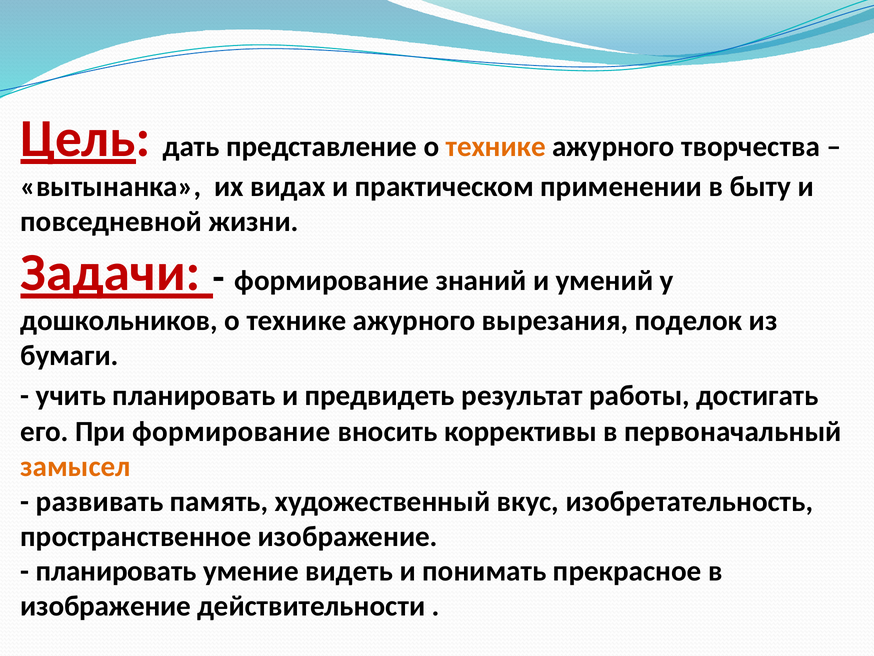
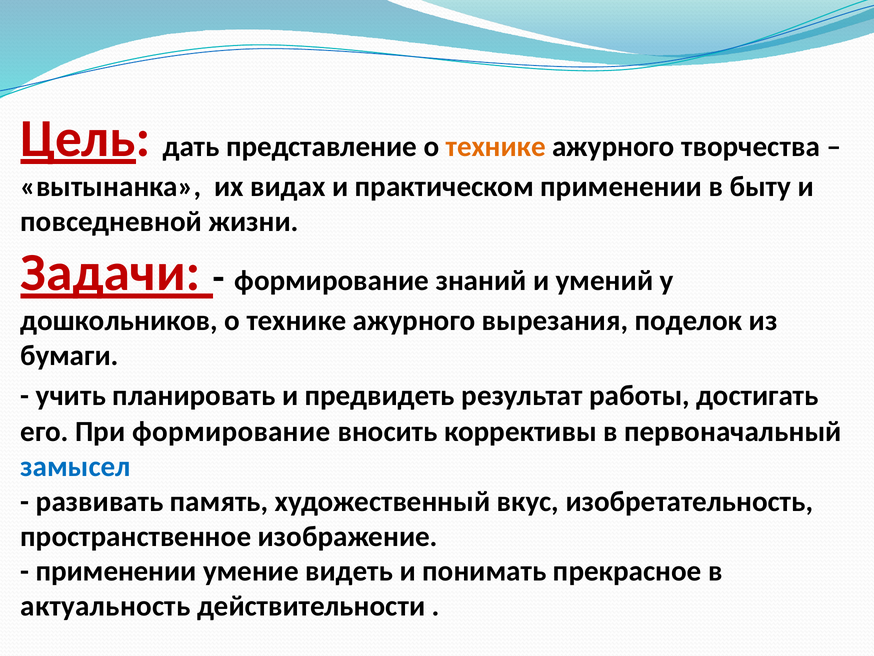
замысел colour: orange -> blue (75, 466)
планировать: планировать -> применении (116, 571)
изображение: изображение -> актуальность (105, 606)
